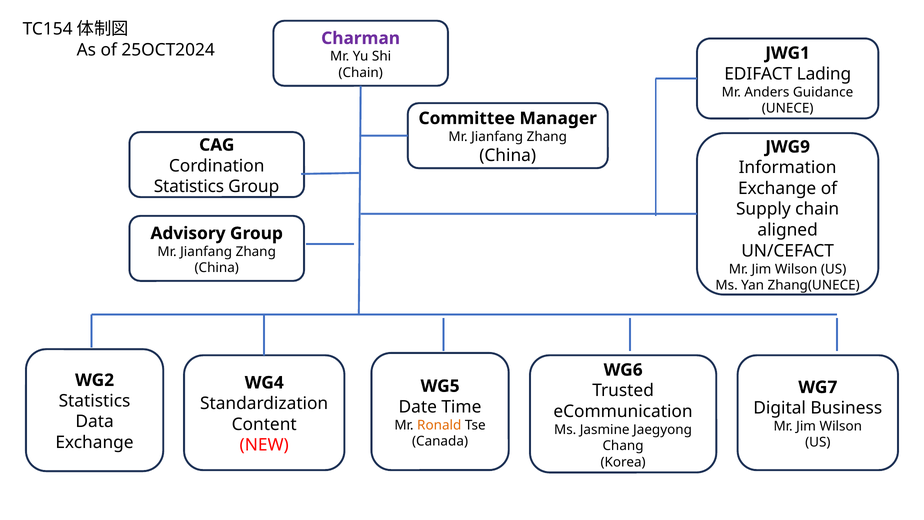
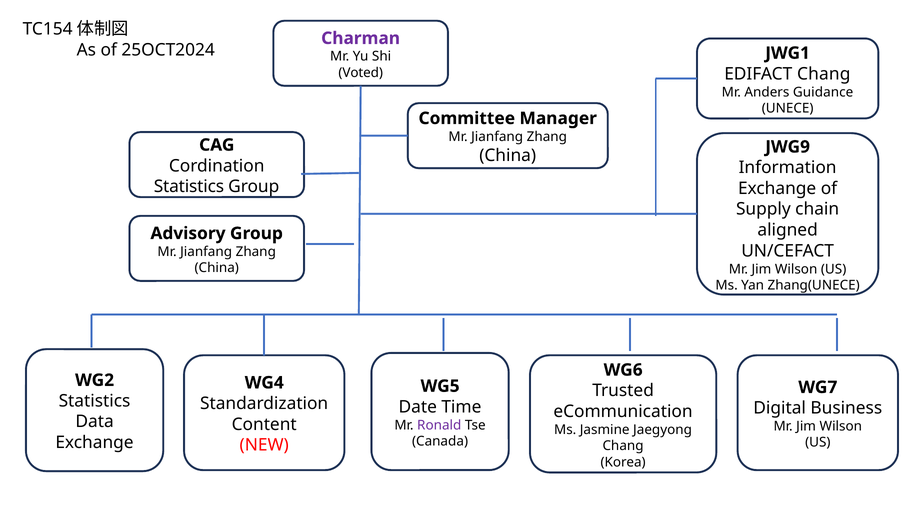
Chain: Chain -> Voted (361, 73)
EDIFACT Lading: Lading -> Chang (824, 74)
Ronald colour: orange -> purple (439, 425)
